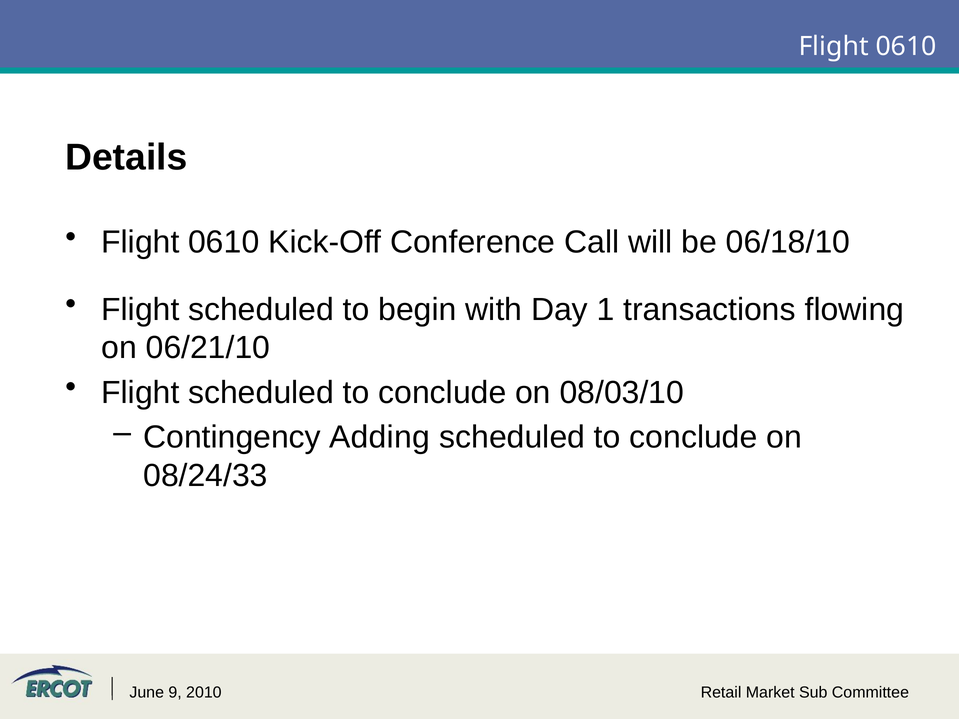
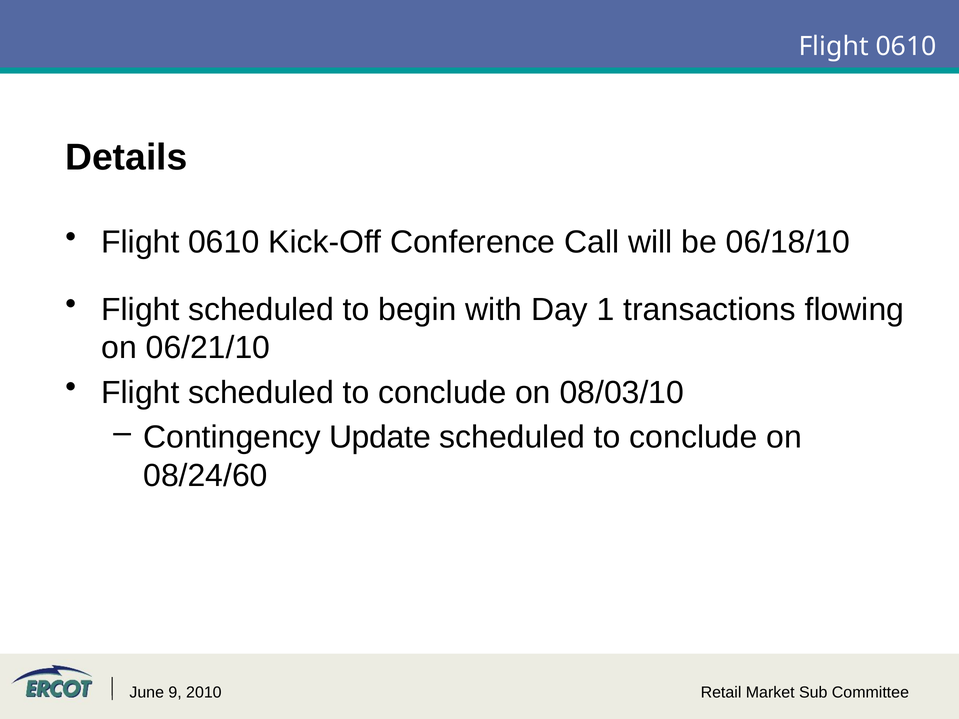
Adding: Adding -> Update (380, 437)
08/24/33: 08/24/33 -> 08/24/60 (205, 476)
